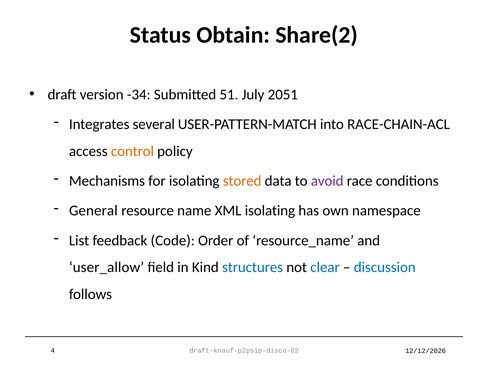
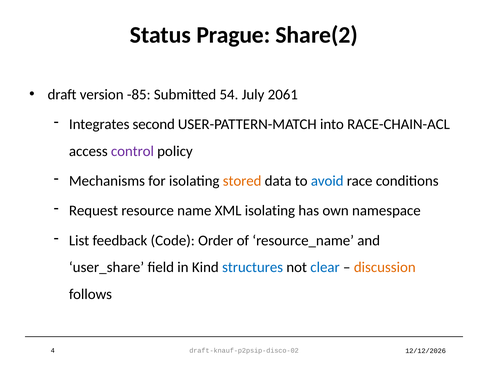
Obtain: Obtain -> Prague (233, 35)
-34: -34 -> -85 (139, 95)
51: 51 -> 54 (229, 95)
2051: 2051 -> 2061 (283, 95)
several: several -> second (154, 124)
control colour: orange -> purple (132, 151)
avoid colour: purple -> blue (327, 181)
General: General -> Request (93, 211)
user_allow: user_allow -> user_share (107, 267)
discussion colour: blue -> orange (385, 267)
